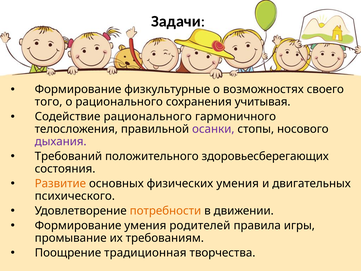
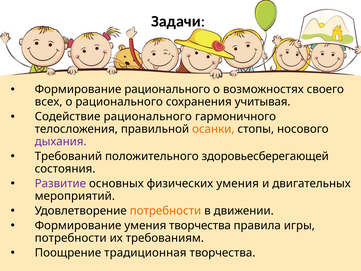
Формирование физкультурные: физкультурные -> рационального (167, 89)
того: того -> всех (49, 102)
осанки colour: purple -> orange (213, 129)
здоровьесберегающих: здоровьесберегающих -> здоровьесберегающей (265, 156)
Развитие colour: orange -> purple (60, 183)
психического: психического -> мероприятий (75, 196)
умения родителей: родителей -> творчества (200, 225)
промывание: промывание -> потребности (71, 238)
